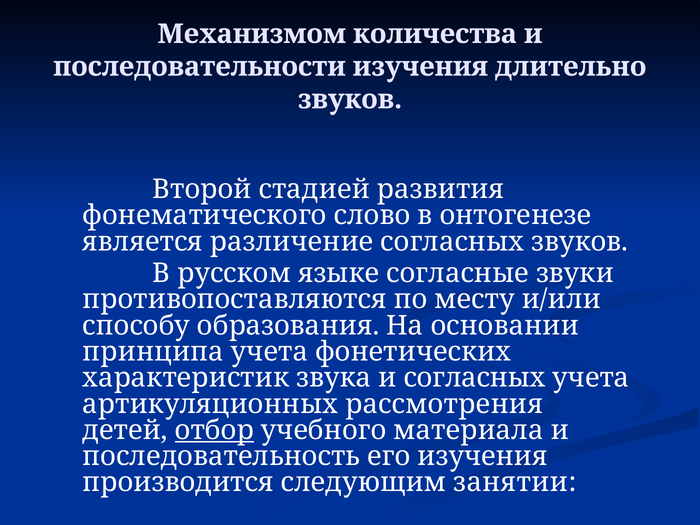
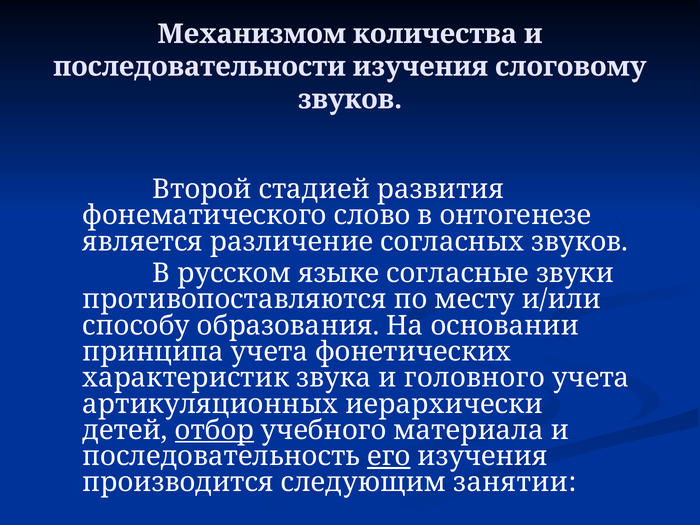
длительно: длительно -> слоговому (571, 67)
и согласных: согласных -> головного (474, 378)
рассмотрения: рассмотрения -> иерархически (444, 404)
его underline: none -> present (389, 456)
